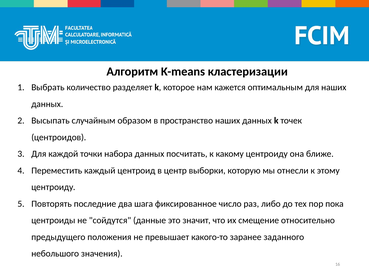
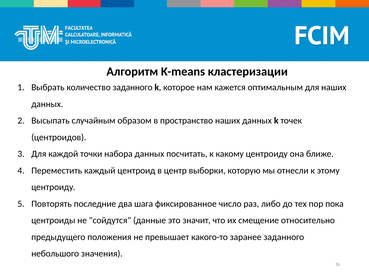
количество разделяет: разделяет -> заданного (133, 87)
